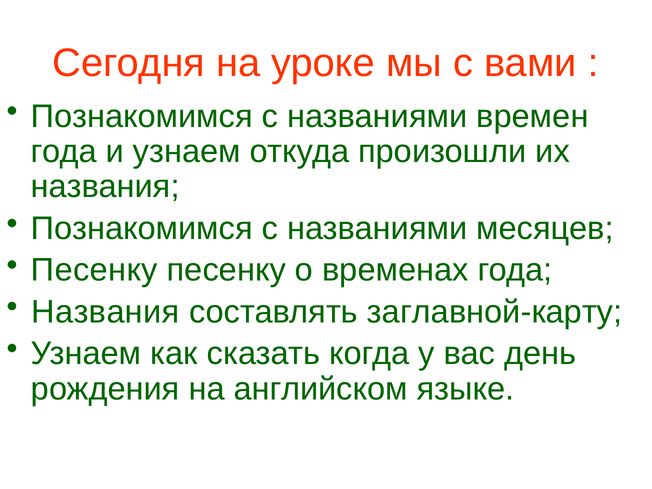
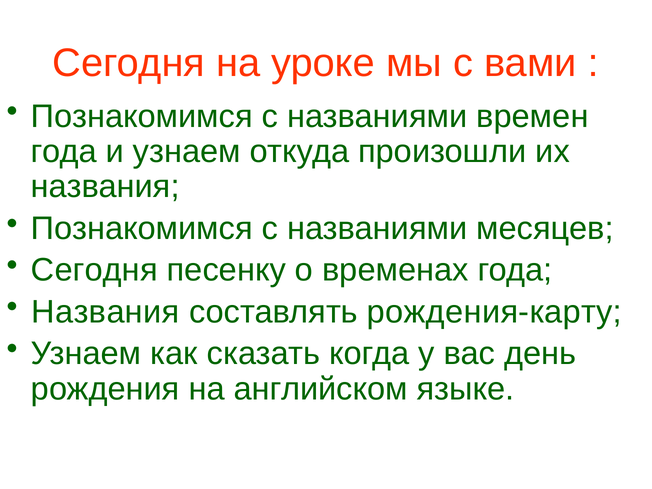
Песенку: Песенку -> Сегодня (94, 270)
заглавной-карту: заглавной-карту -> рождения-карту (494, 312)
